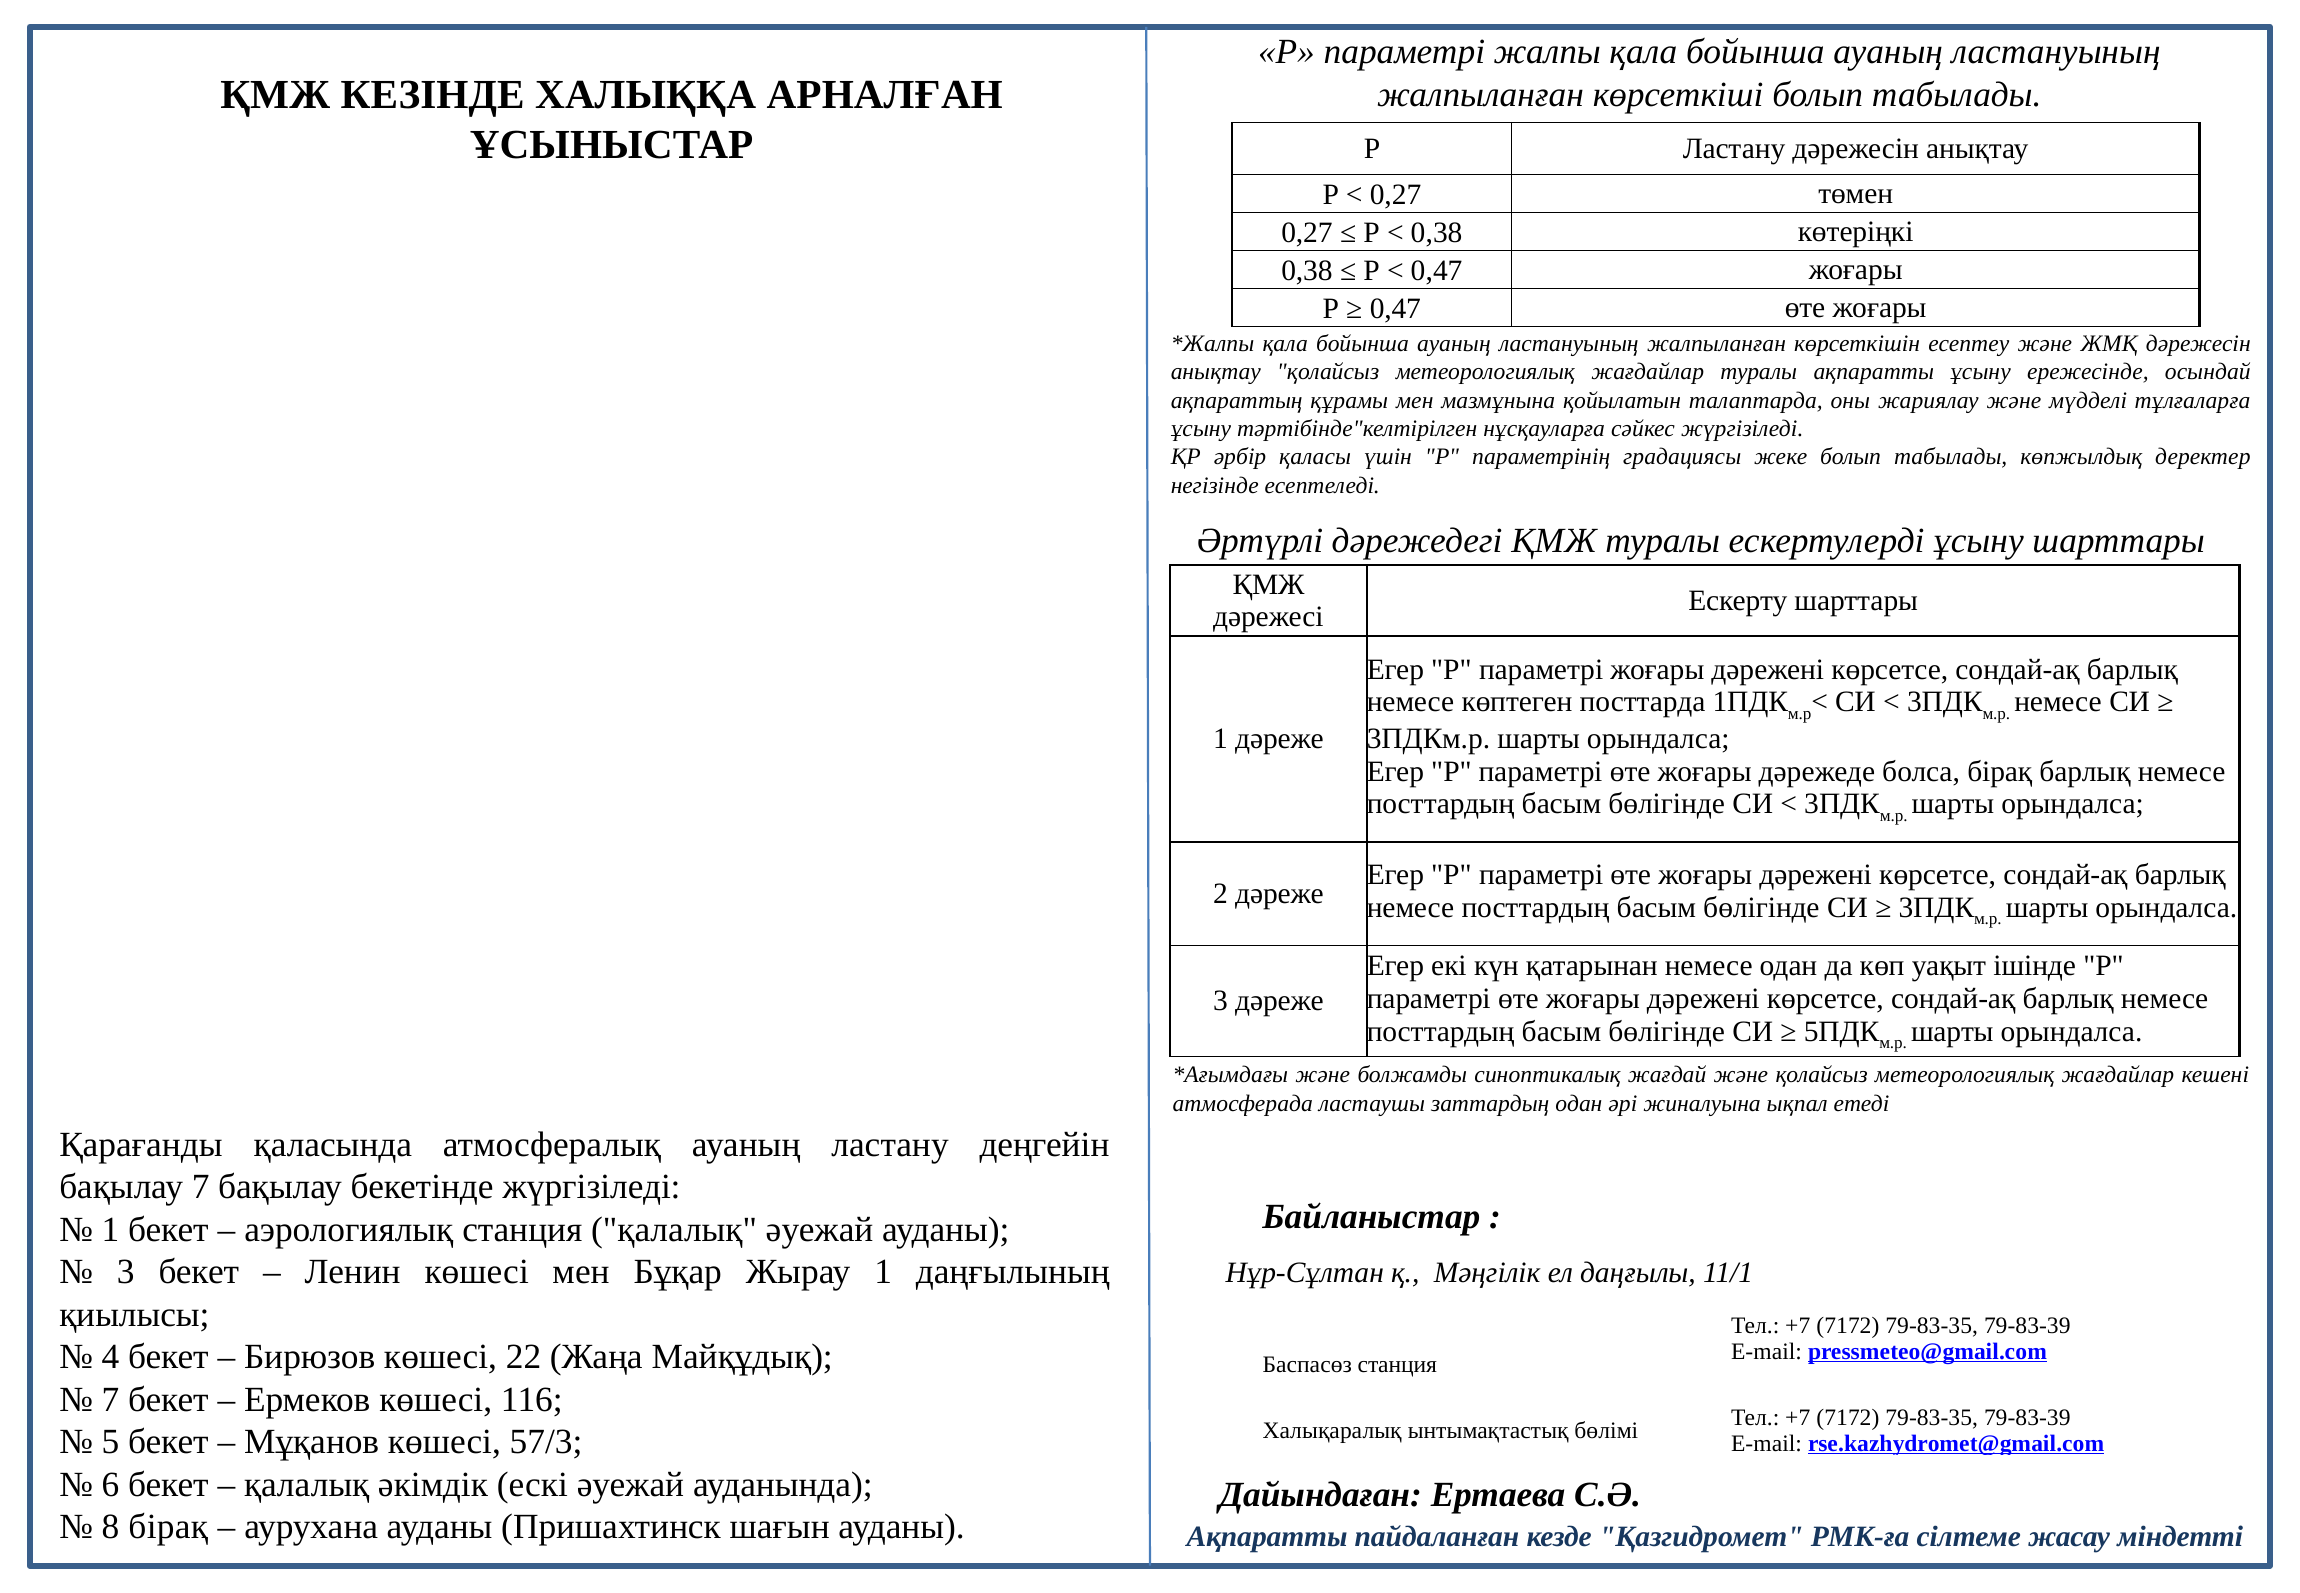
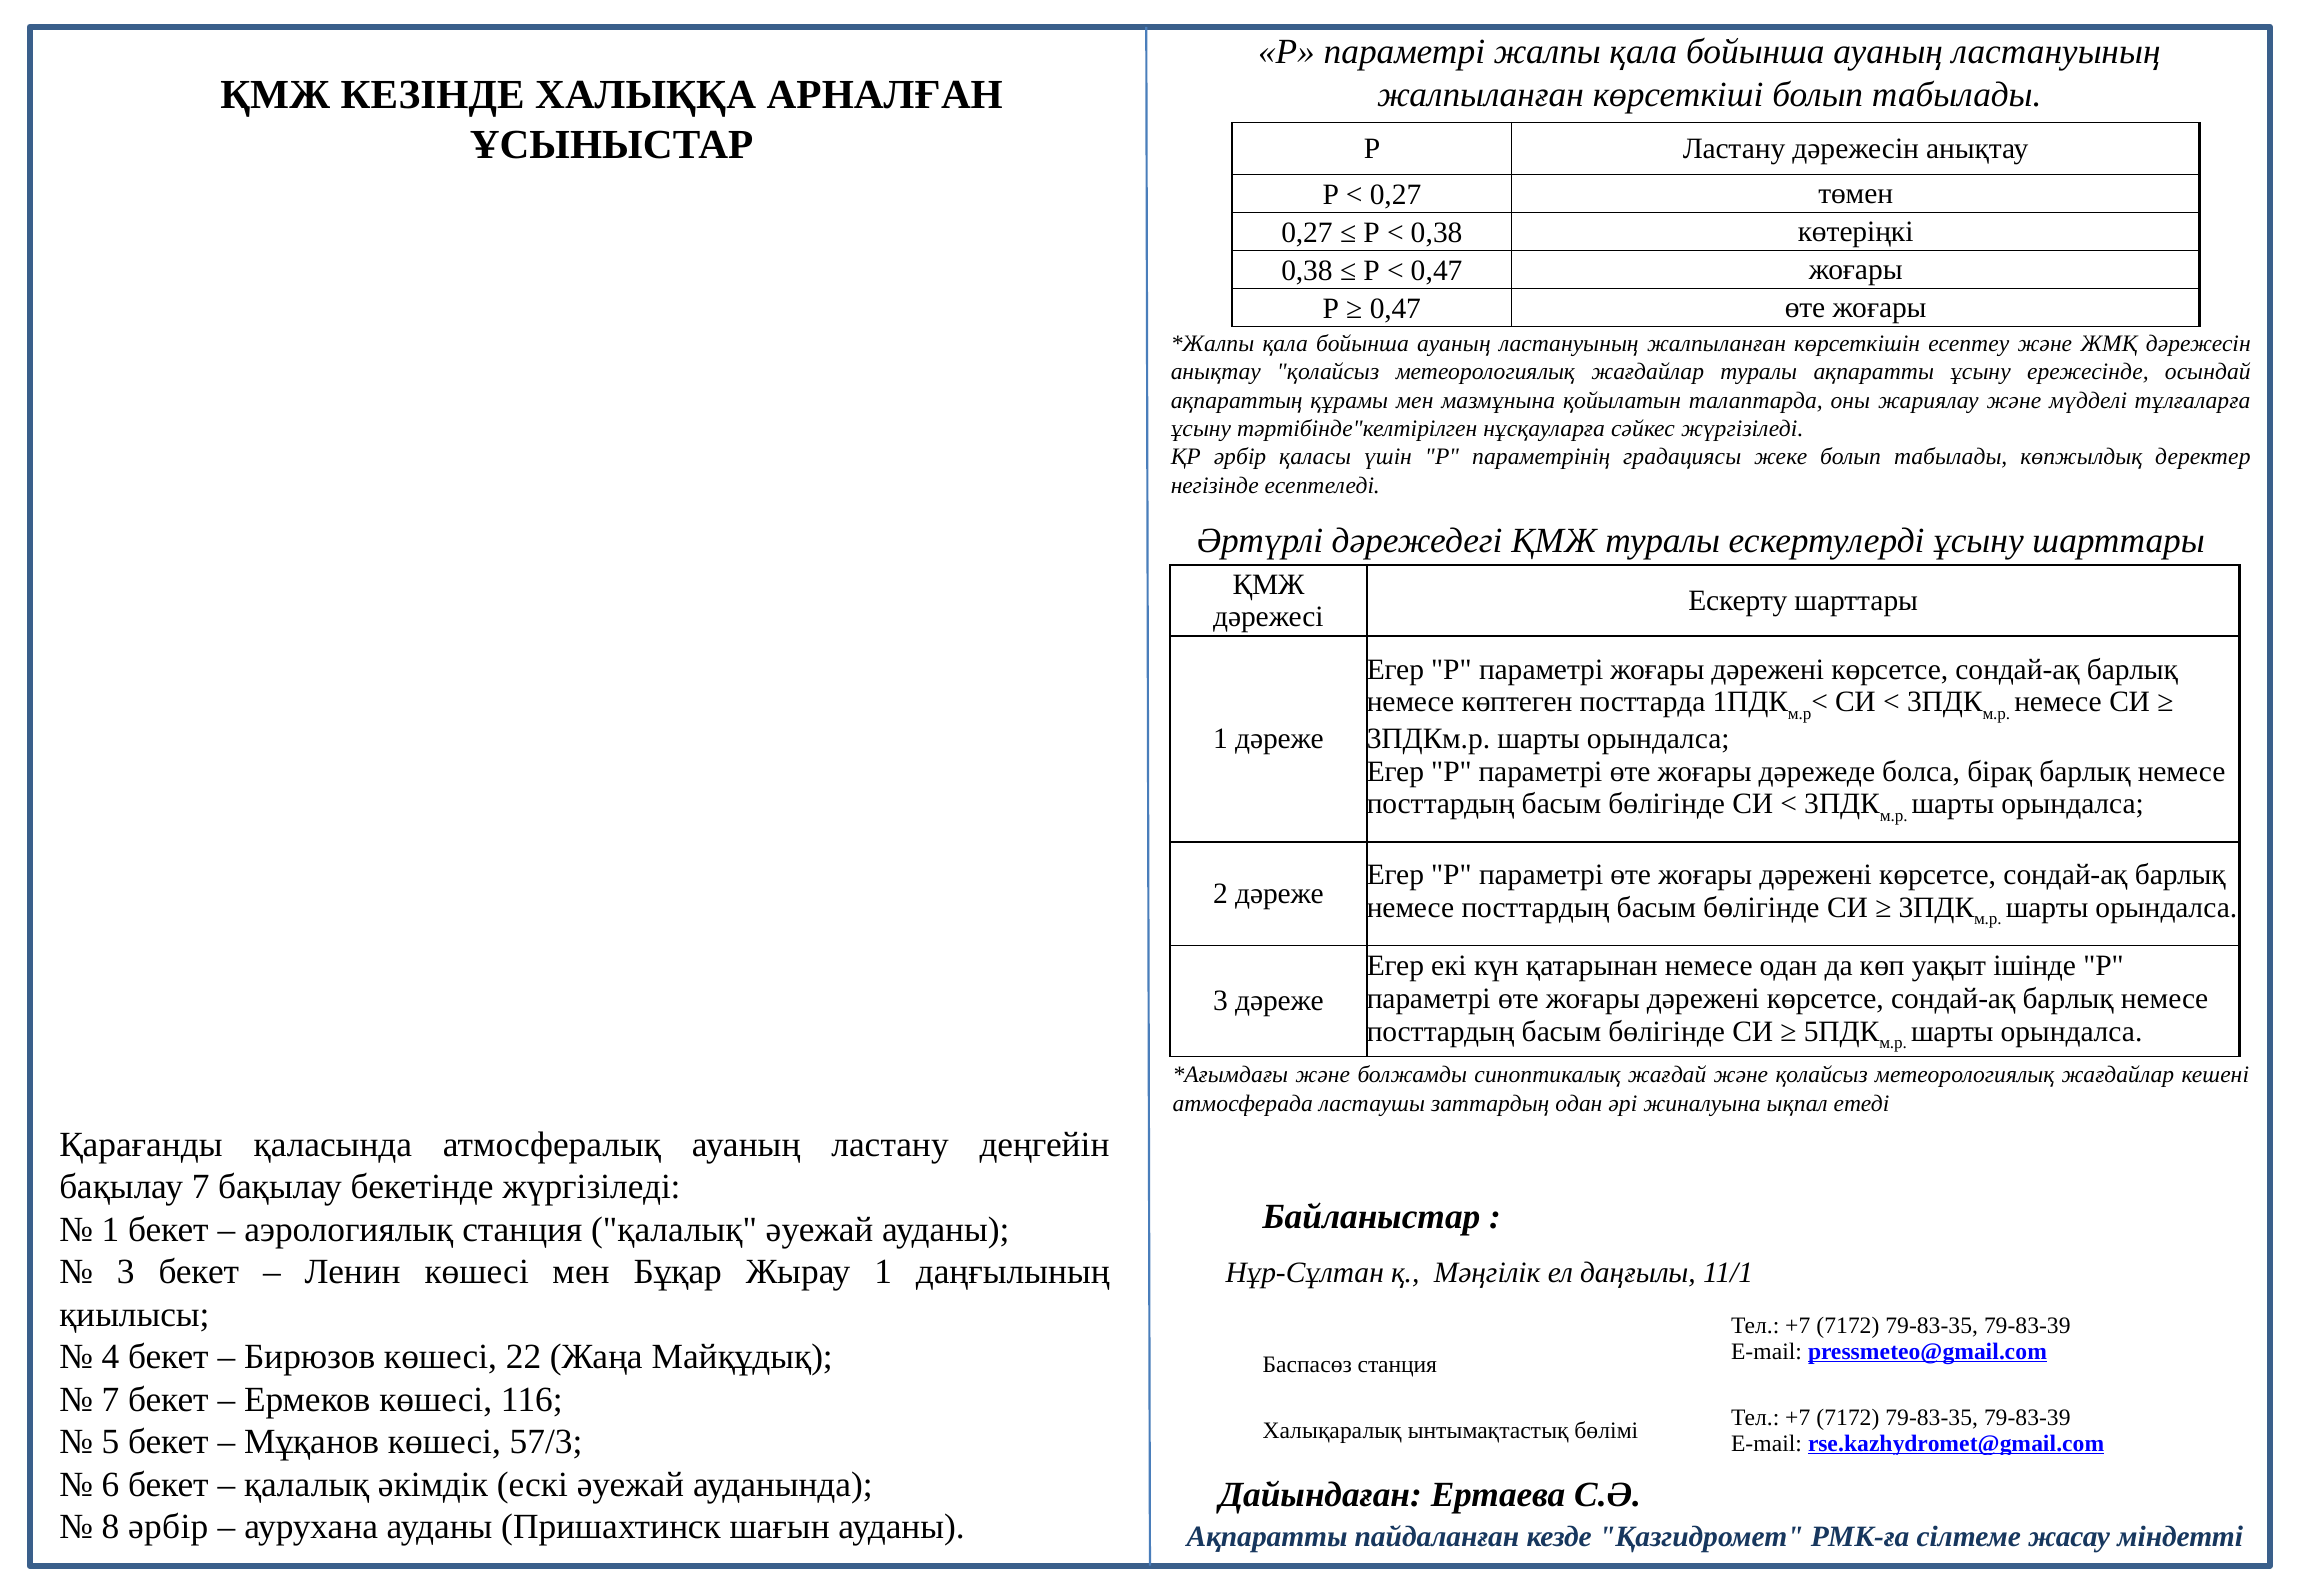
8 бірақ: бірақ -> әрбір (168, 1526)
